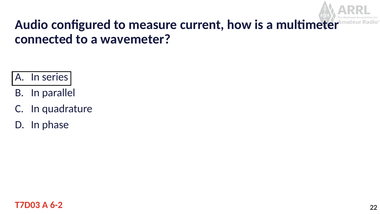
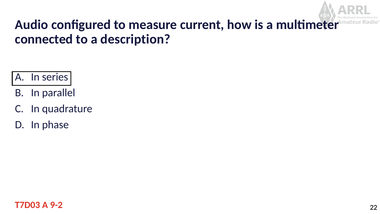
wavemeter: wavemeter -> description (135, 39)
6-2: 6-2 -> 9-2 (56, 205)
